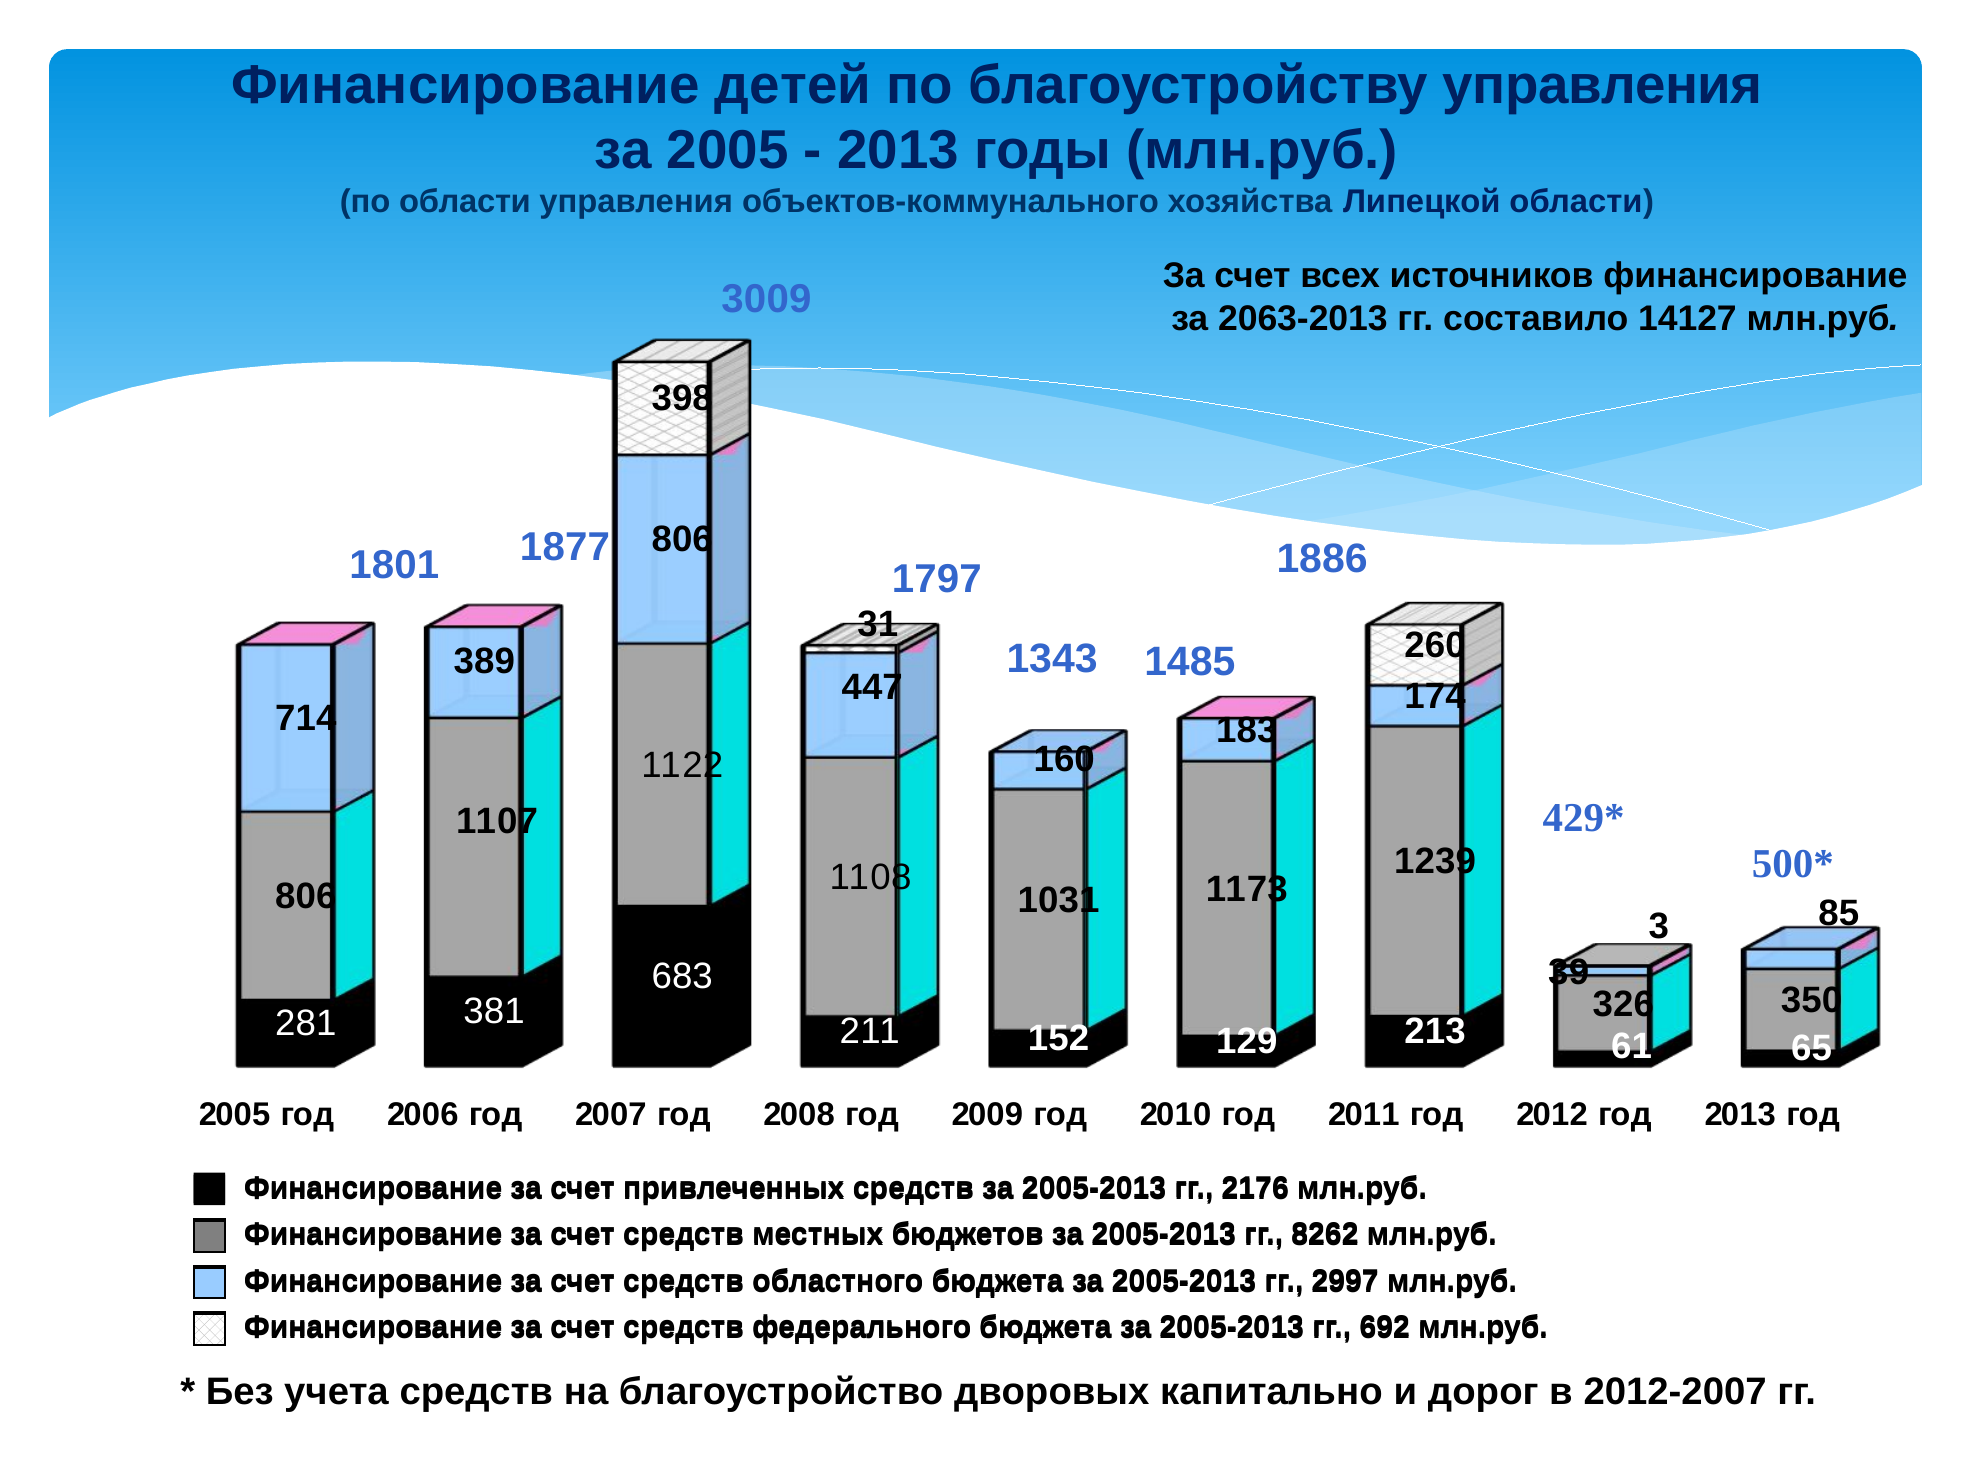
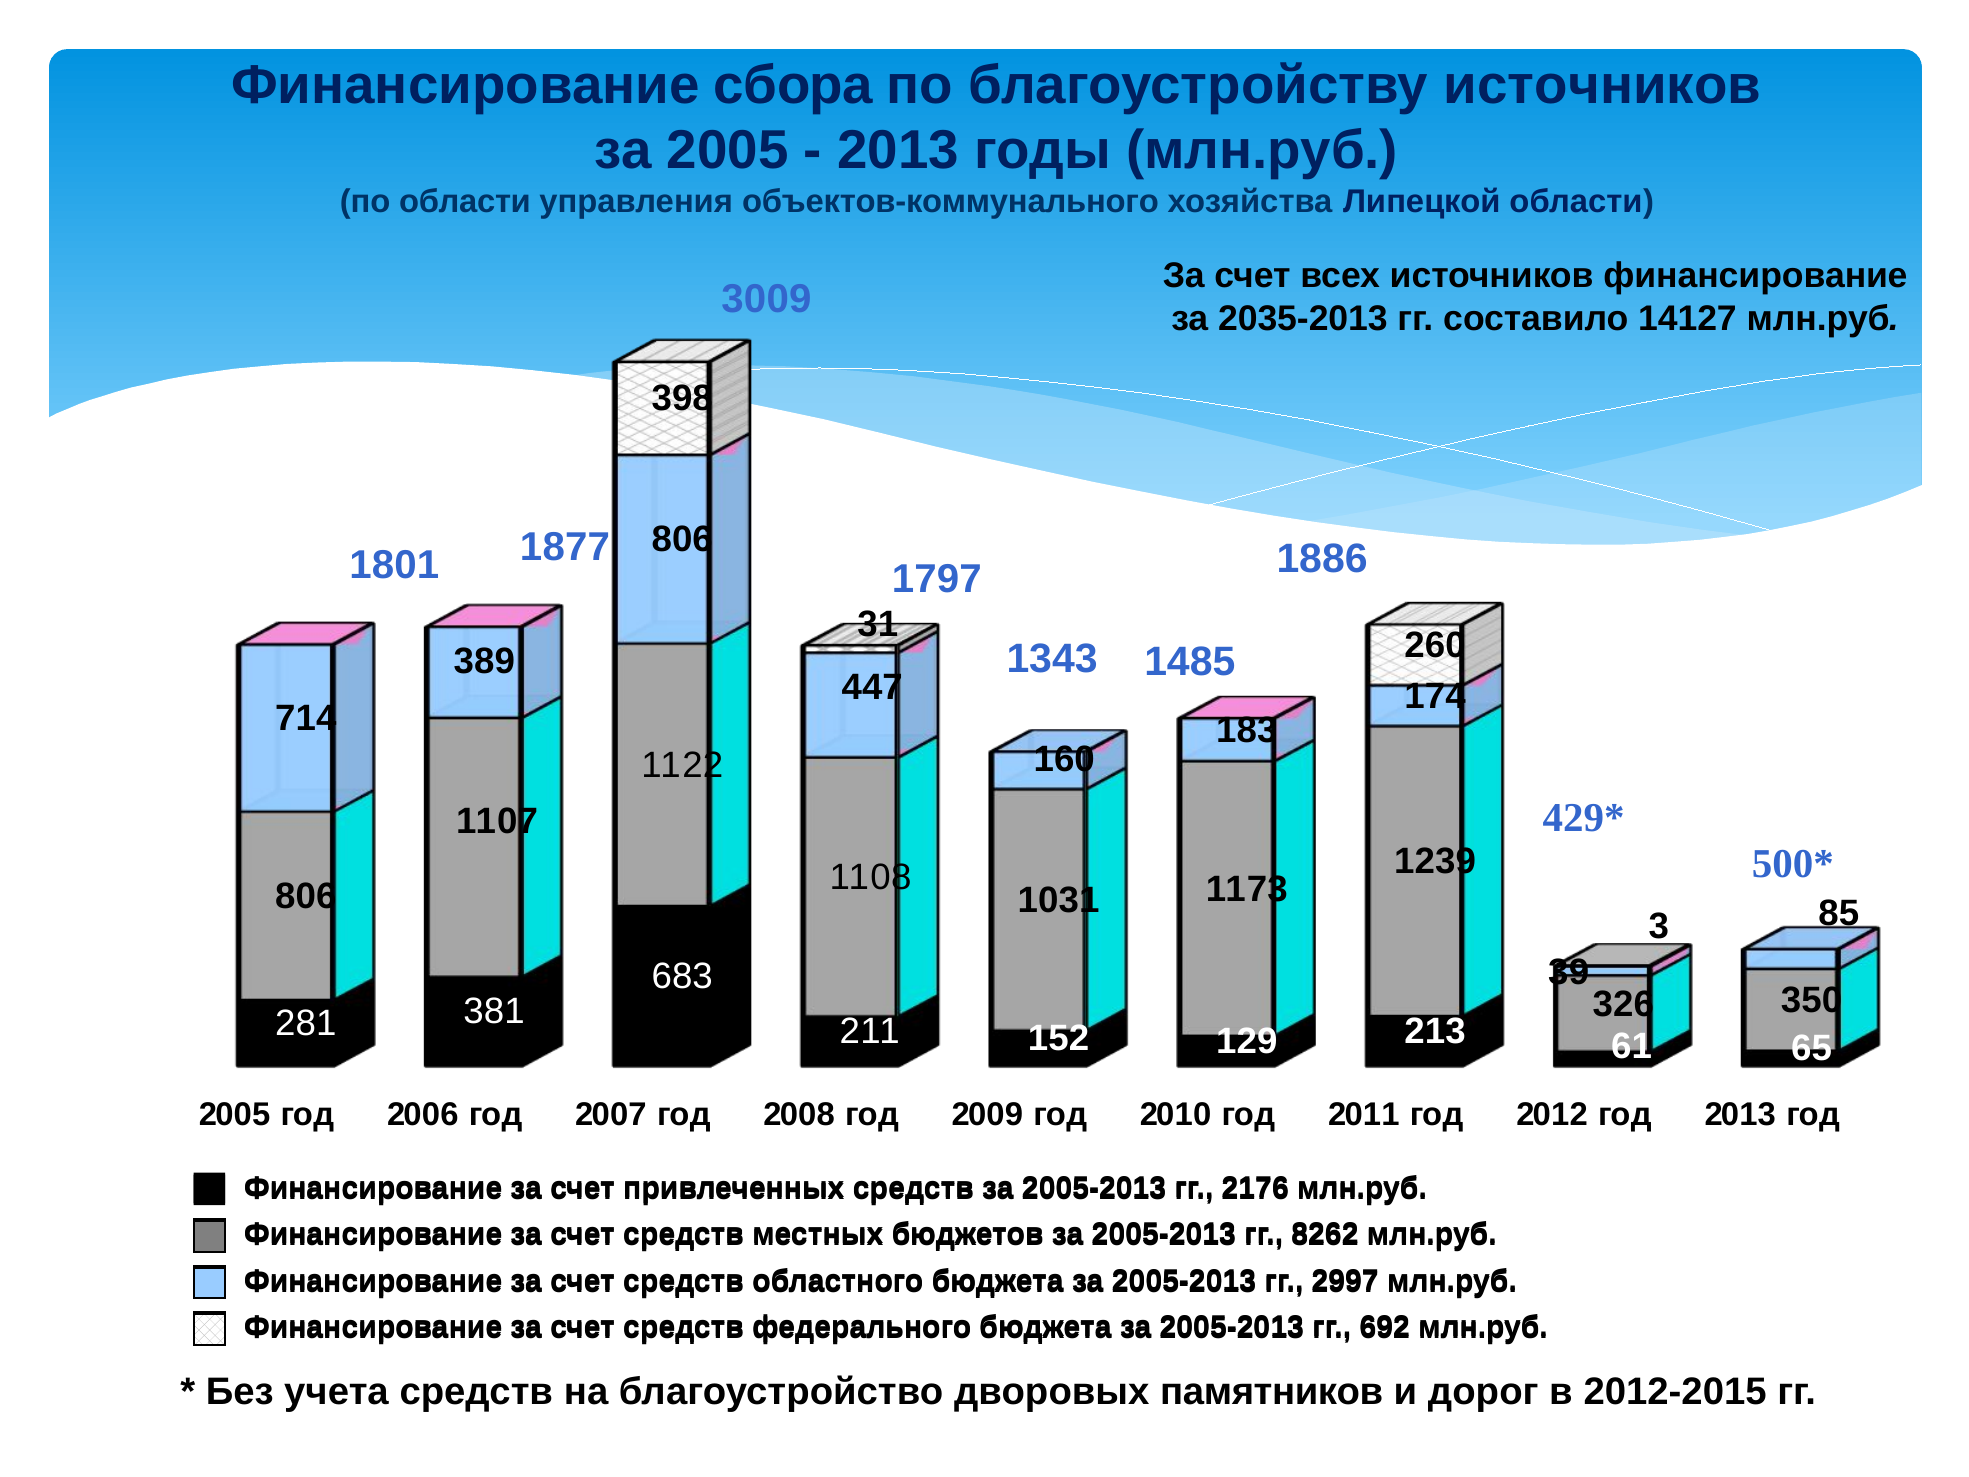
детей: детей -> сбора (794, 85)
благоустройству управления: управления -> источников (1602, 85)
2063-2013: 2063-2013 -> 2035-2013 (1303, 319)
капитально: капитально -> памятников (1272, 1392)
2012-2007: 2012-2007 -> 2012-2015 (1675, 1392)
